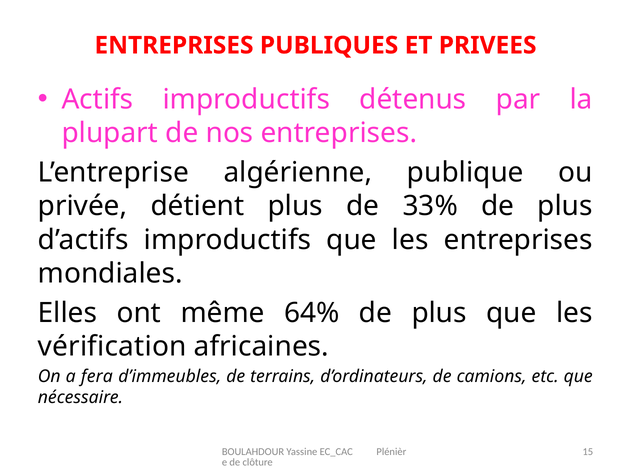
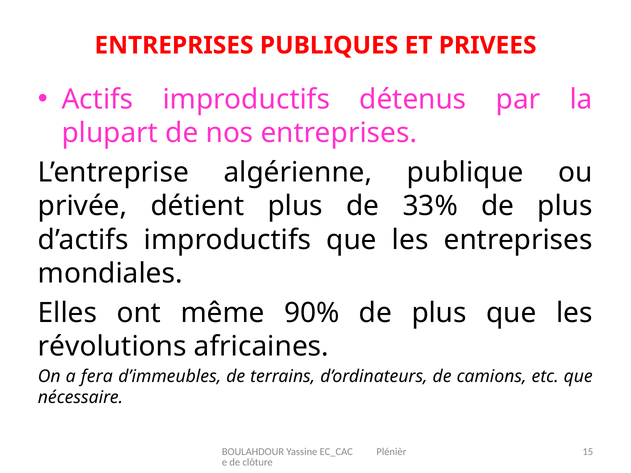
64%: 64% -> 90% (312, 313)
vérification: vérification -> révolutions (112, 347)
